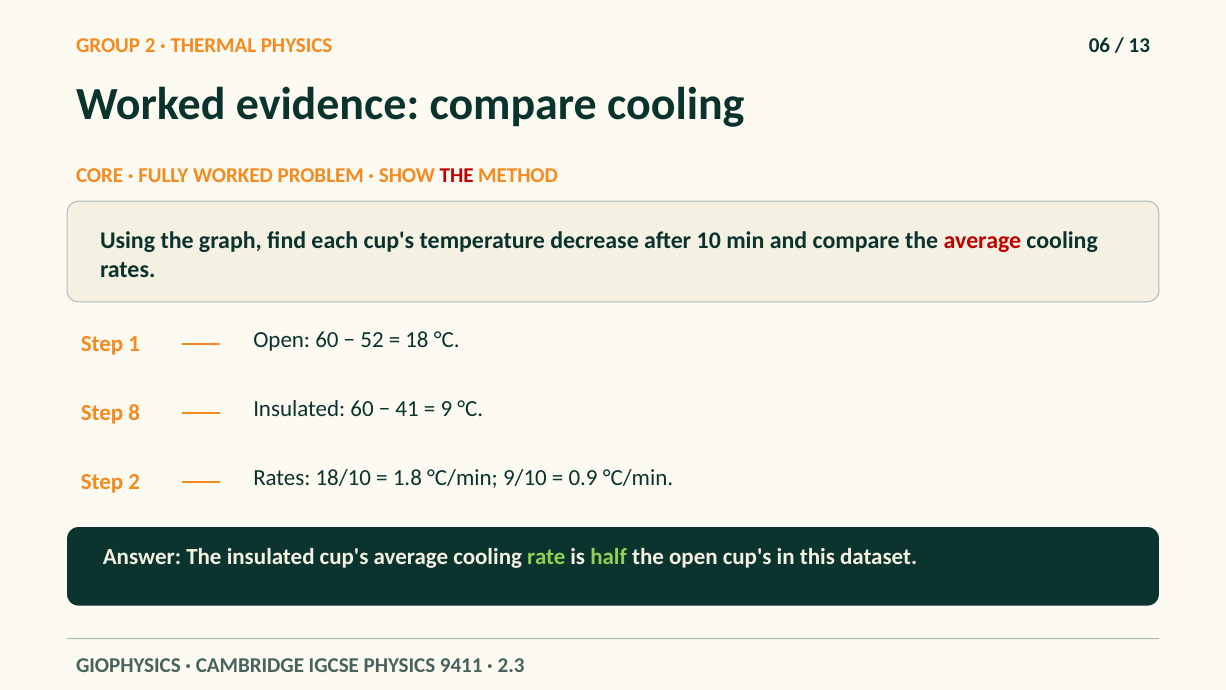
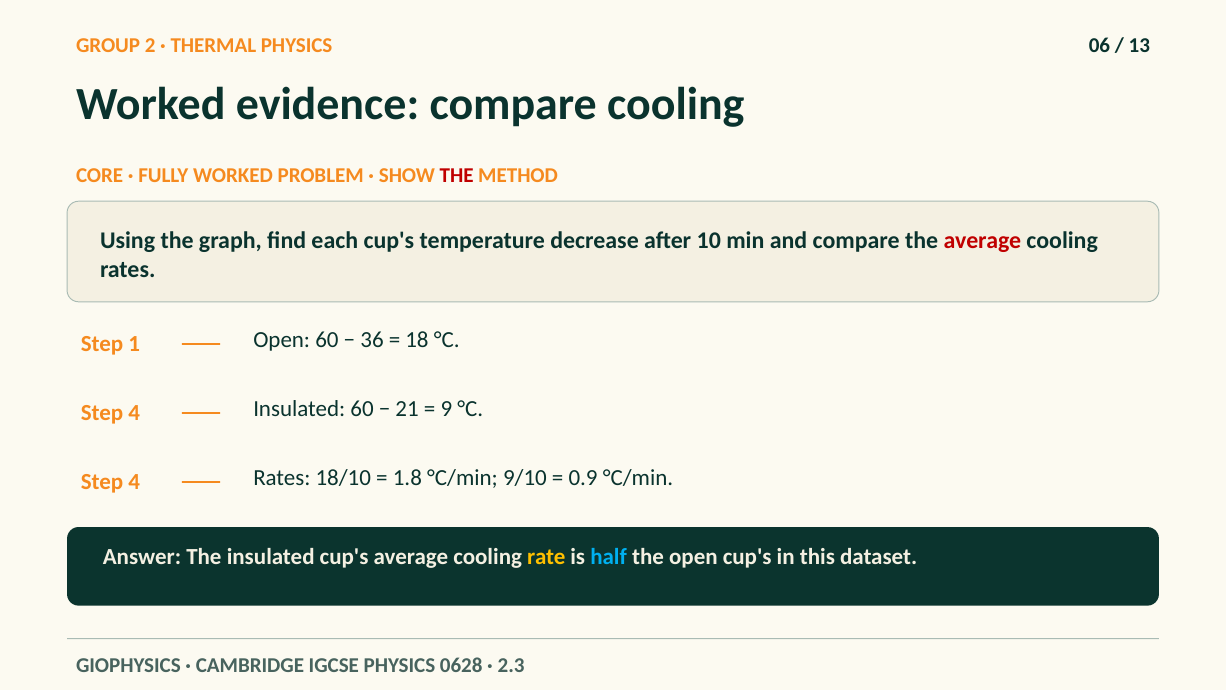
52: 52 -> 36 (372, 340)
8: 8 -> 4 (134, 413)
41: 41 -> 21 (407, 409)
2: 2 -> 4 (134, 482)
rate colour: light green -> yellow (546, 556)
half colour: light green -> light blue (609, 556)
9411: 9411 -> 0628 (461, 665)
